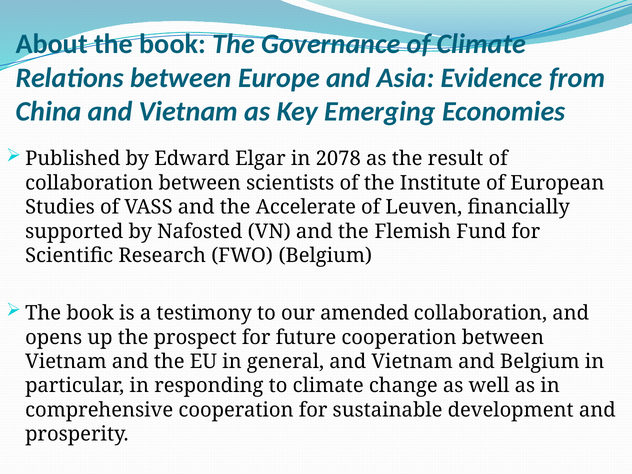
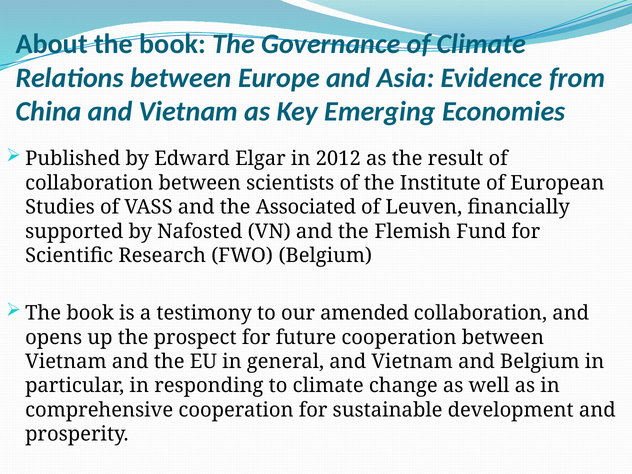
2078: 2078 -> 2012 (338, 159)
Accelerate: Accelerate -> Associated (306, 207)
